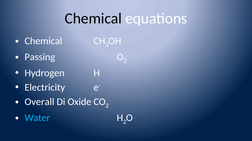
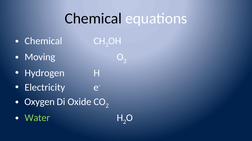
Passing: Passing -> Moving (40, 57)
Overall: Overall -> Oxygen (40, 102)
Water colour: light blue -> light green (37, 118)
